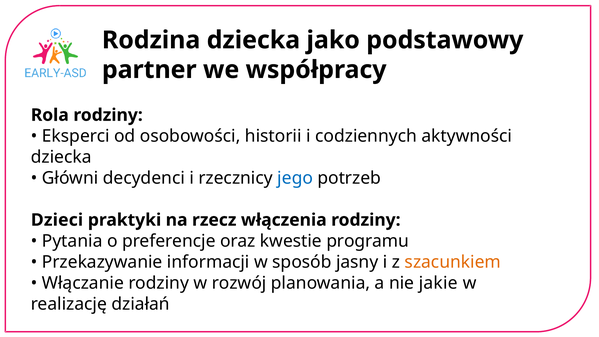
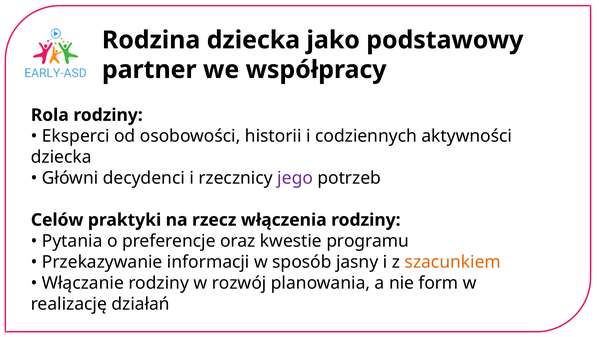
jego colour: blue -> purple (295, 178)
Dzieci: Dzieci -> Celów (57, 220)
jakie: jakie -> form (438, 283)
